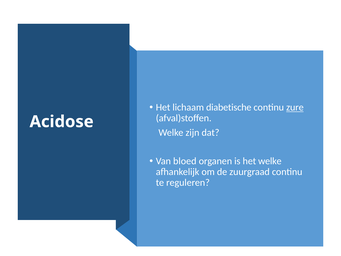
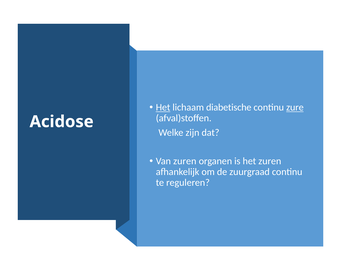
Het underline: none -> present (163, 107)
Van bloed: bloed -> zuren (185, 161)
het welke: welke -> zuren (270, 161)
